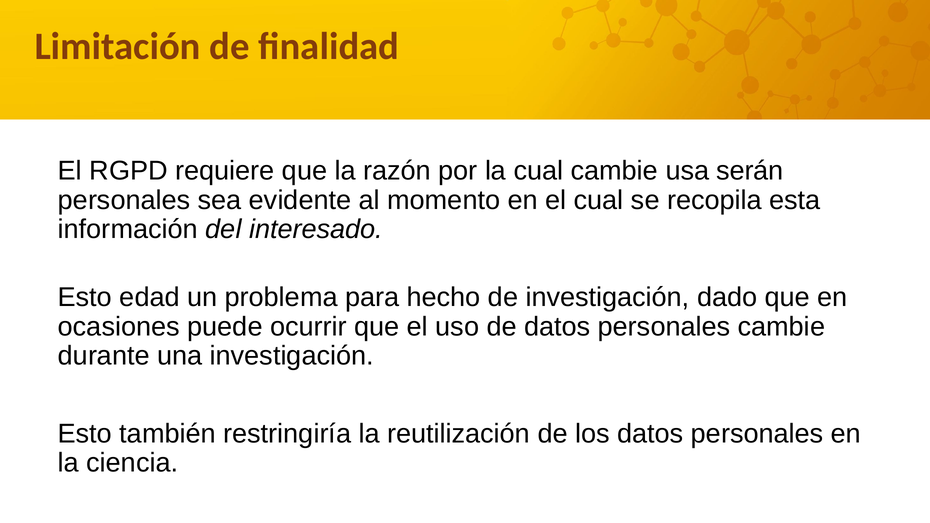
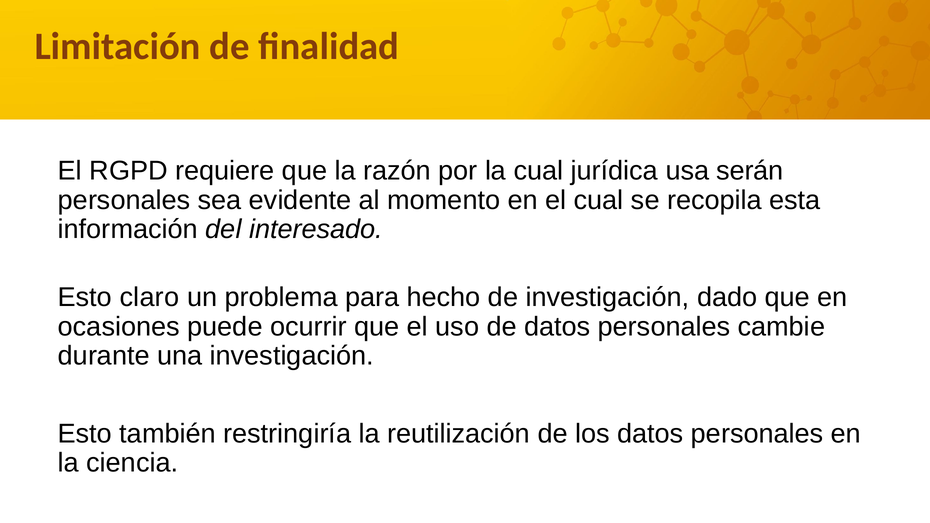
cual cambie: cambie -> jurídica (614, 171)
edad: edad -> claro (149, 298)
